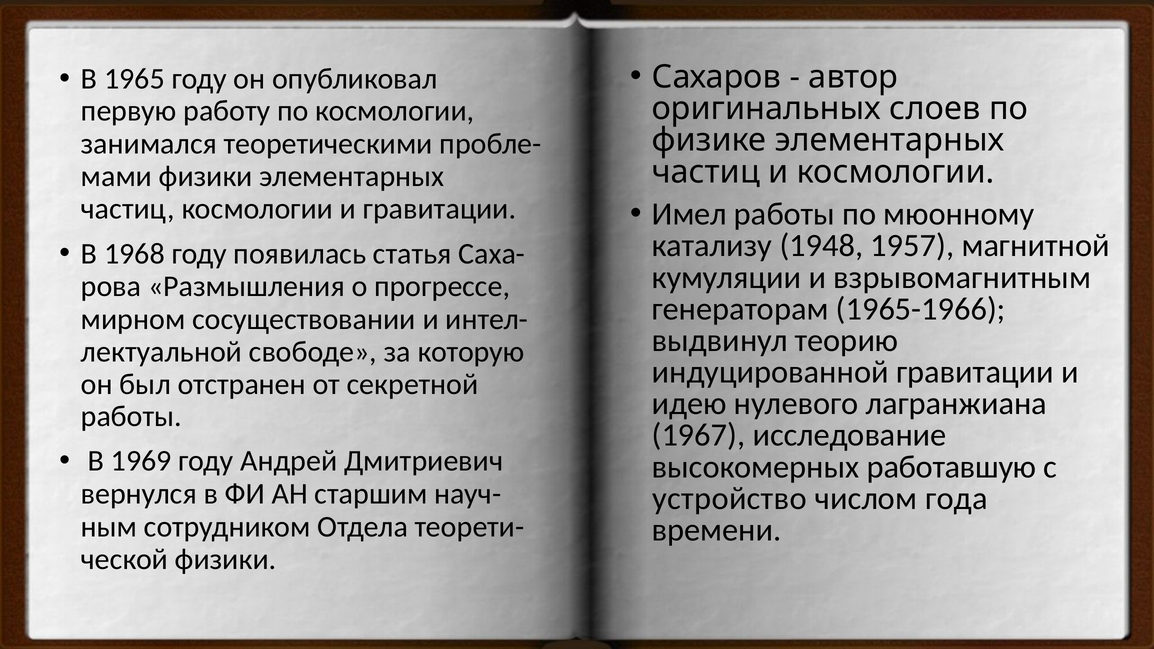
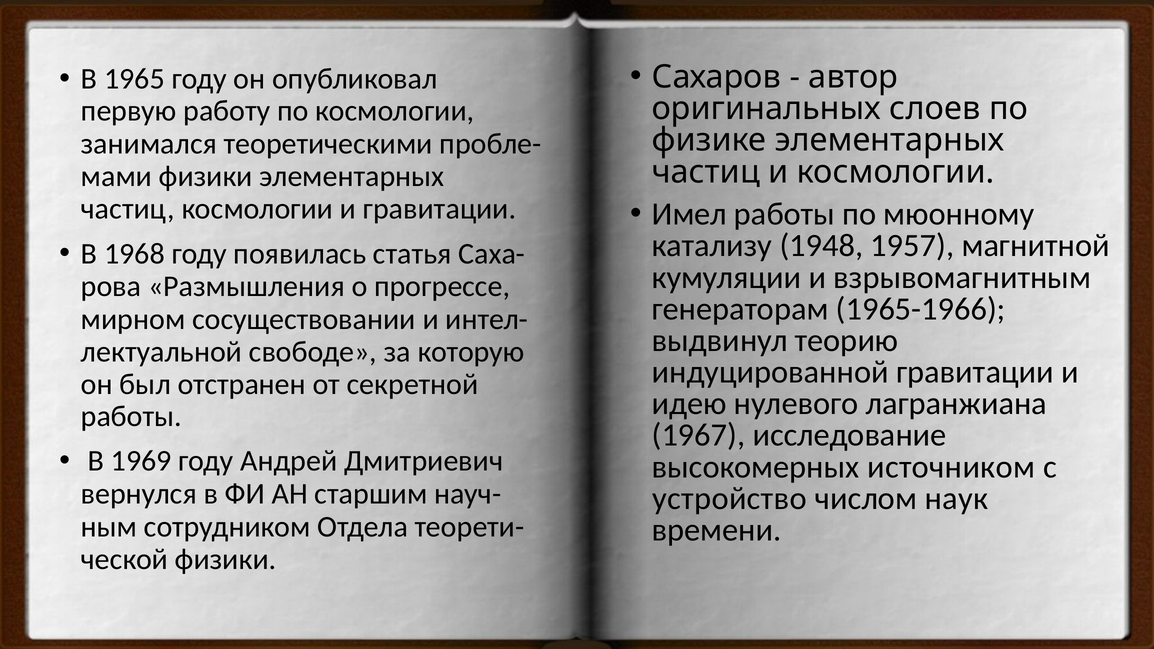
работавшую: работавшую -> источником (951, 467)
года: года -> наук (956, 499)
